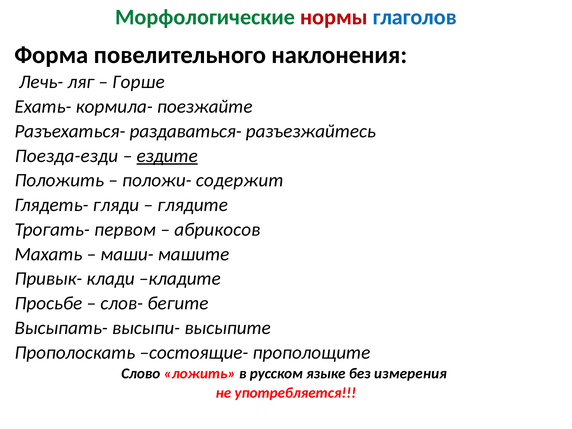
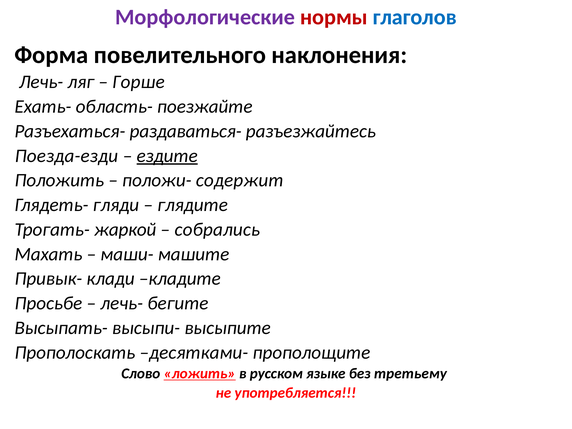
Морфологические colour: green -> purple (205, 17)
кормила-: кормила- -> область- (114, 107)
первом: первом -> жаркой (125, 230)
абрикосов: абрикосов -> собрались (217, 230)
слов-: слов- -> лечь- (122, 303)
состоящие-: состоящие- -> десятками- (194, 352)
ложить underline: none -> present (200, 374)
измерения: измерения -> третьему (410, 374)
